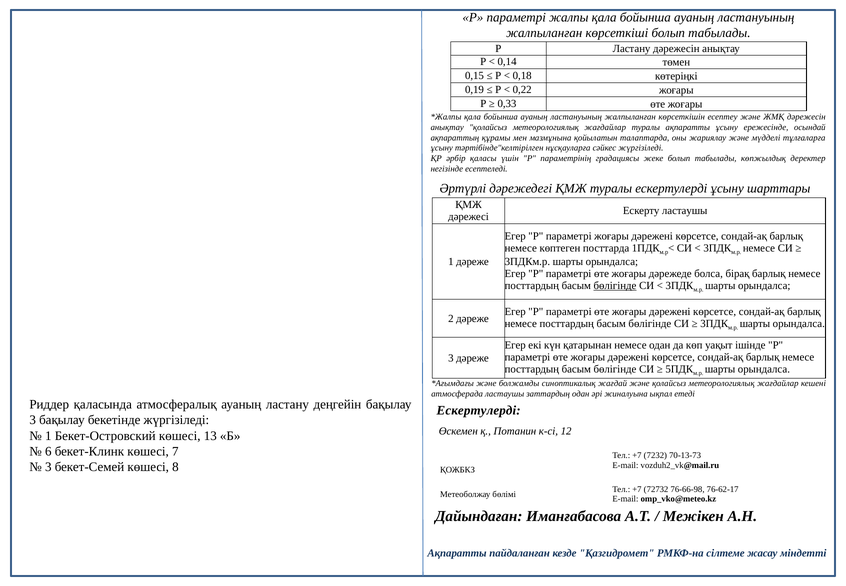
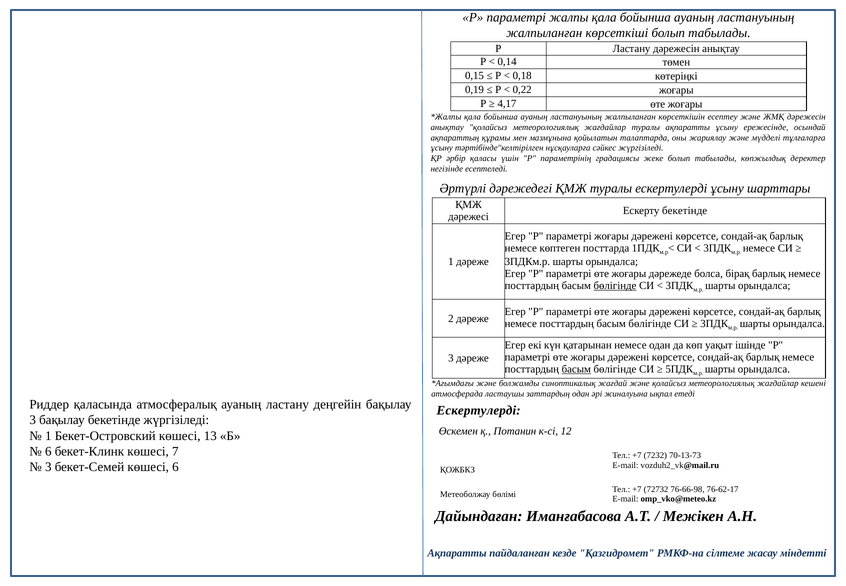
0,33: 0,33 -> 4,17 (507, 104)
Ескерту ластаушы: ластаушы -> бекетінде (685, 211)
басым underline: none -> present (576, 369)
көшесі 8: 8 -> 6 (175, 467)
